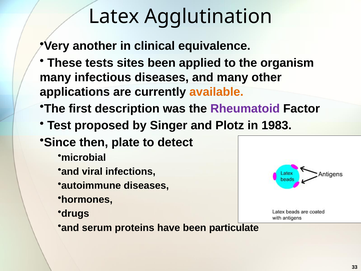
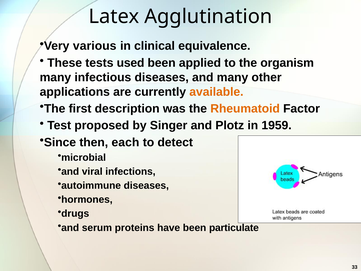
another: another -> various (95, 46)
sites: sites -> used (131, 63)
Rheumatoid colour: purple -> orange (245, 109)
1983: 1983 -> 1959 (277, 125)
plate: plate -> each (125, 142)
